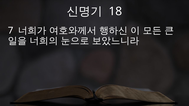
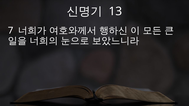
18: 18 -> 13 (115, 11)
